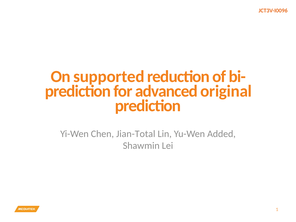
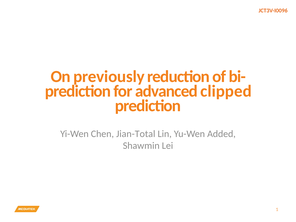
supported: supported -> previously (109, 77)
original: original -> clipped (226, 91)
